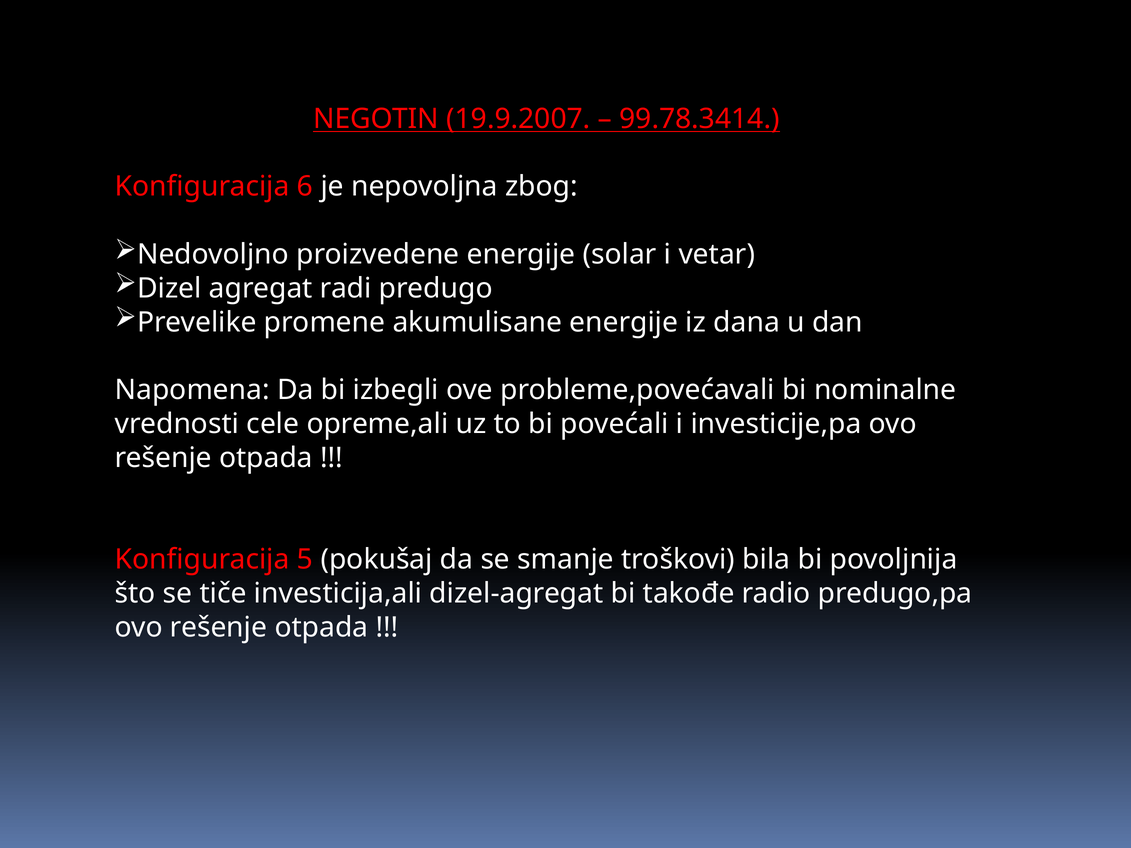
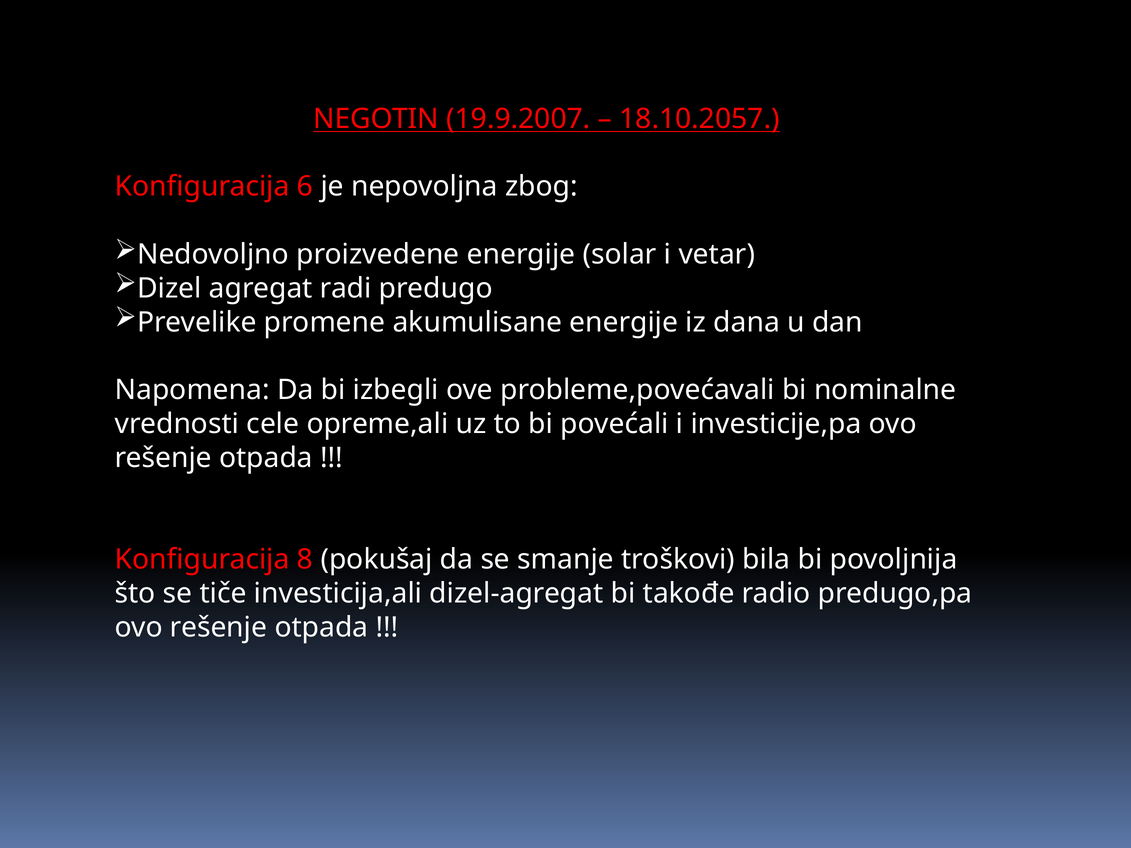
99.78.3414: 99.78.3414 -> 18.10.2057 (699, 119)
5: 5 -> 8 (305, 560)
